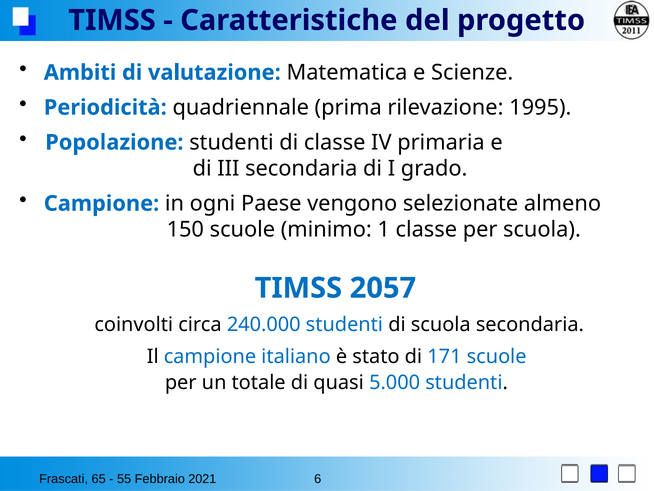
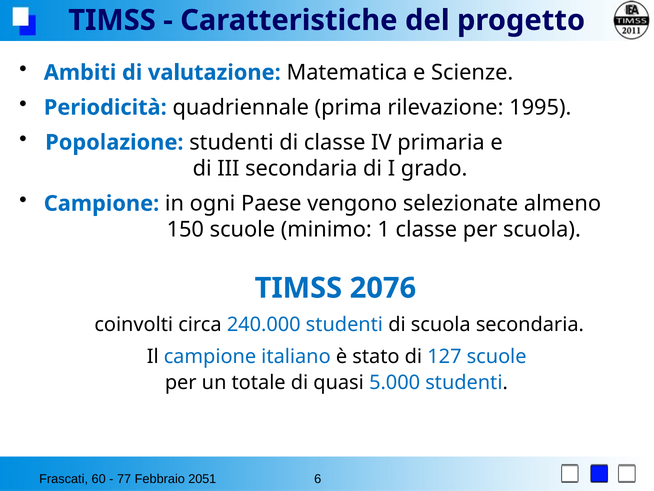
2057: 2057 -> 2076 (383, 288)
171: 171 -> 127 (444, 357)
65: 65 -> 60 (99, 479)
55: 55 -> 77 (124, 479)
2021: 2021 -> 2051 (202, 479)
